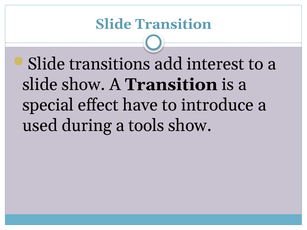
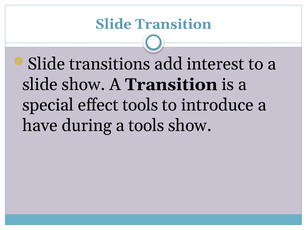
effect have: have -> tools (140, 105)
used: used -> have (40, 126)
